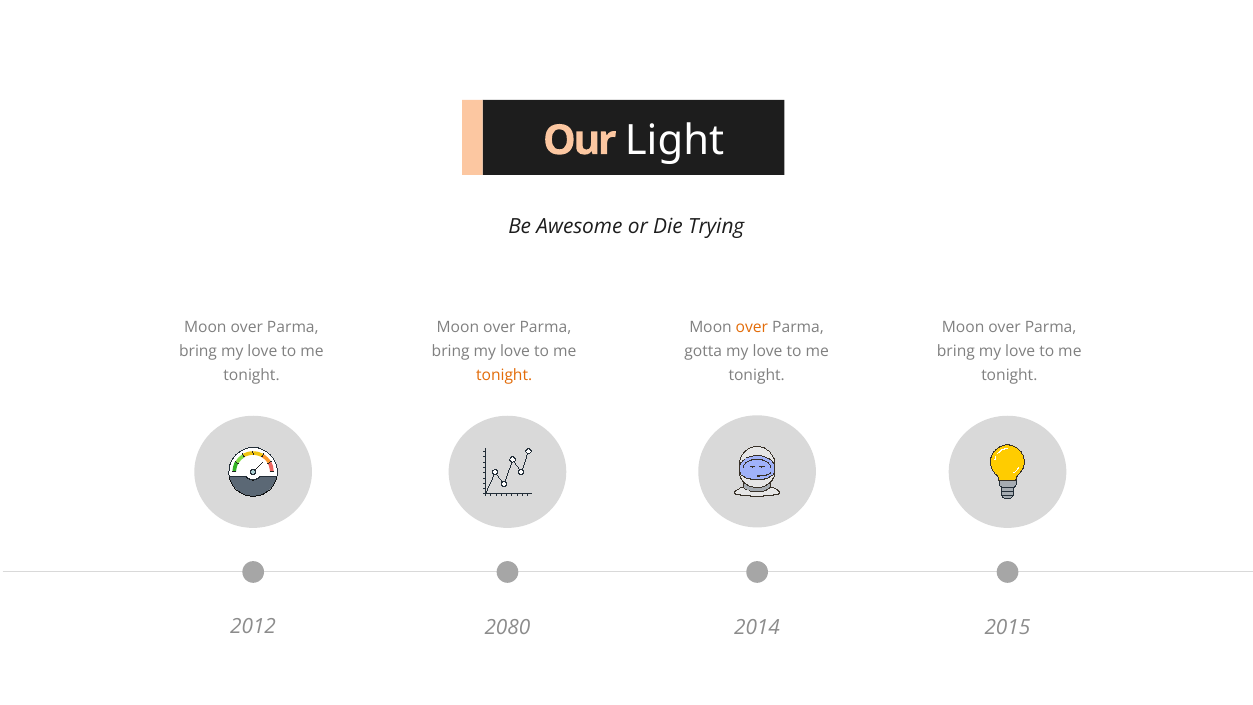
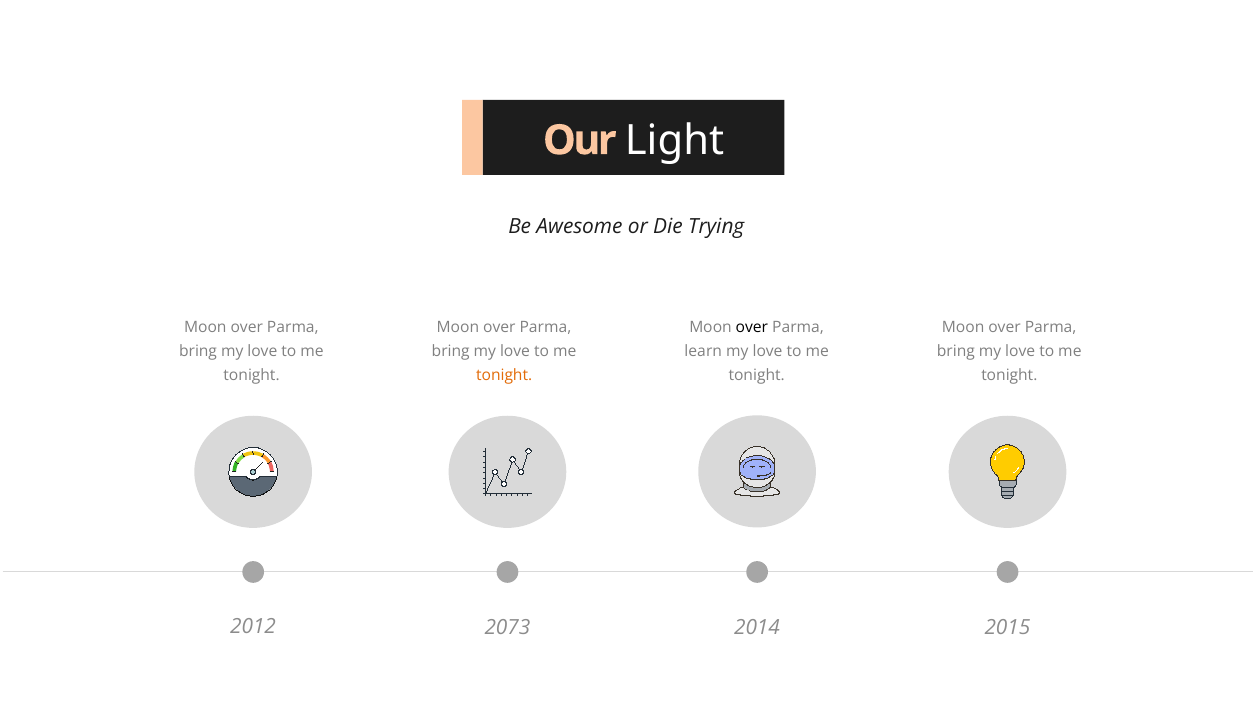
over colour: orange -> black (752, 327)
gotta: gotta -> learn (703, 351)
2080: 2080 -> 2073 (507, 628)
